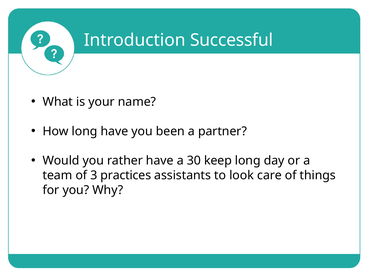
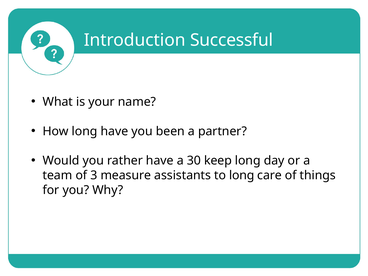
practices: practices -> measure (126, 175)
to look: look -> long (242, 175)
